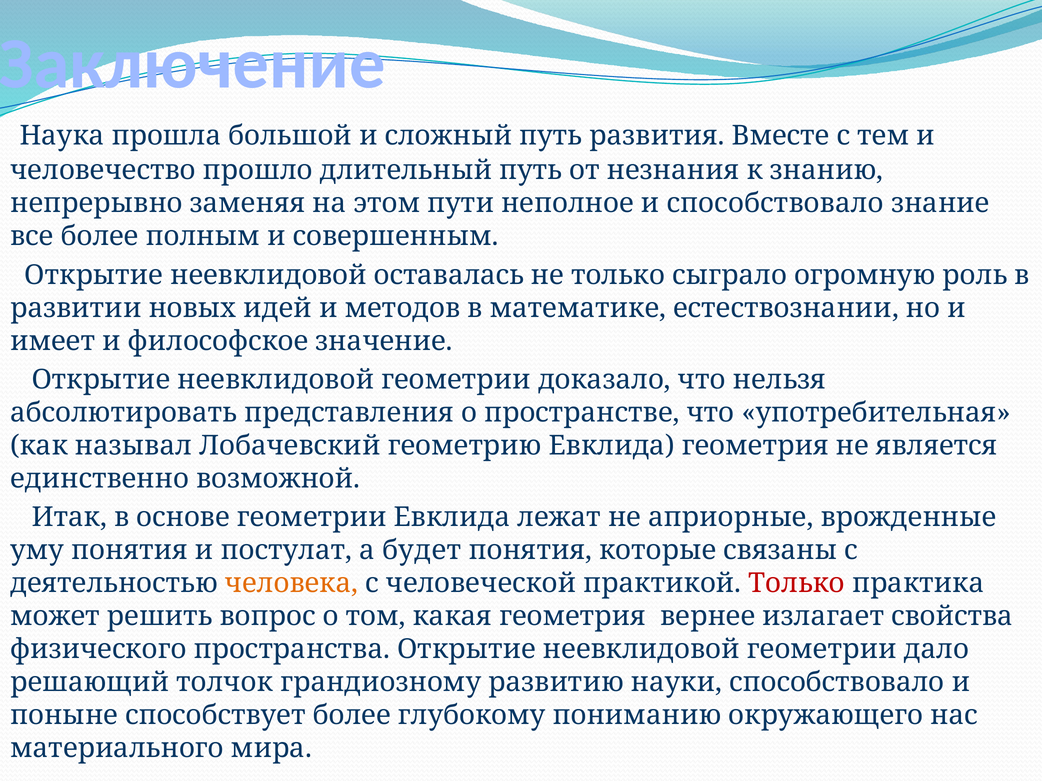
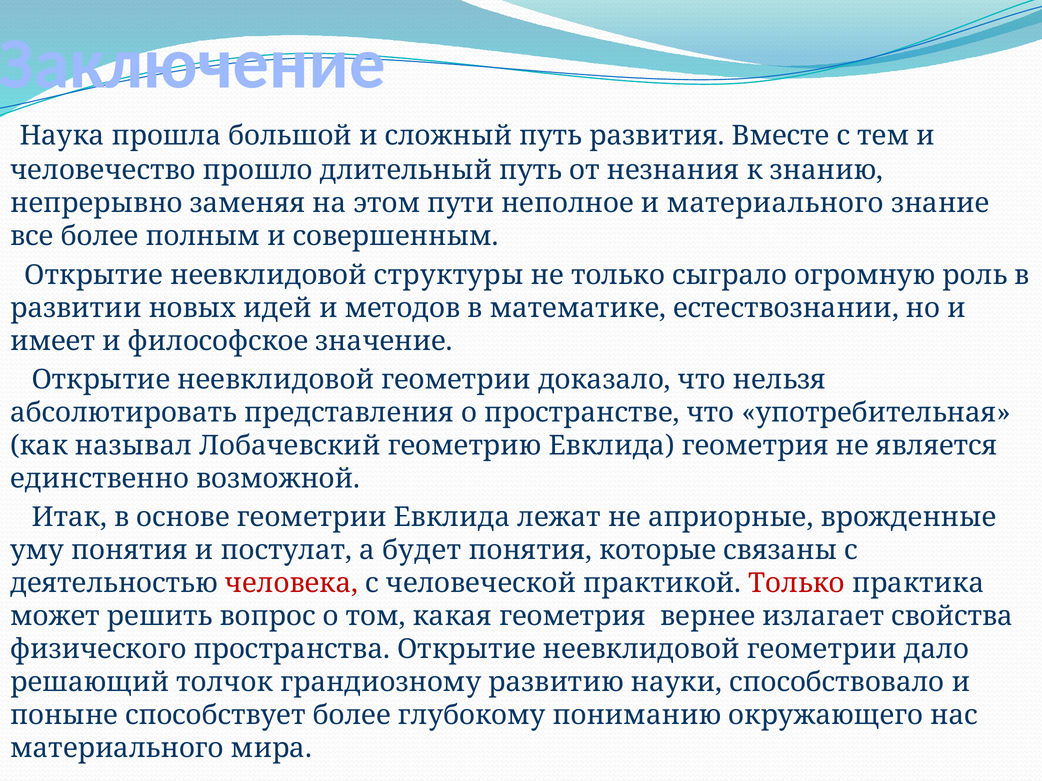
и способствовало: способствовало -> материального (775, 203)
оставалась: оставалась -> структуры (449, 275)
человека colour: orange -> red (291, 584)
